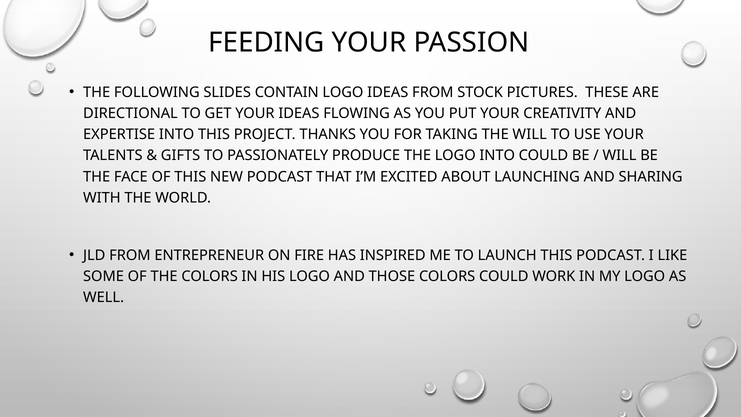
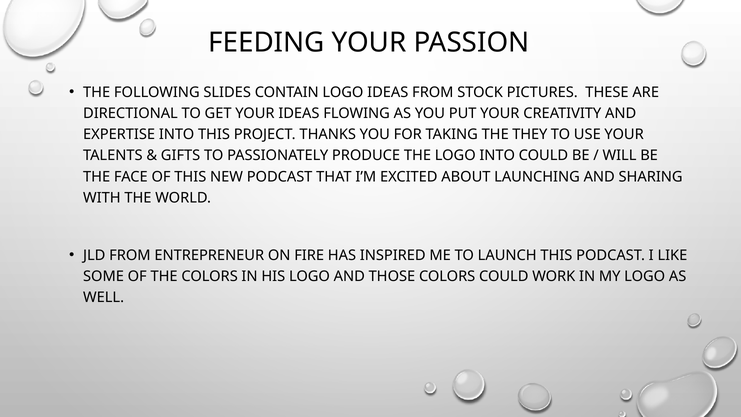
THE WILL: WILL -> THEY (530, 134)
